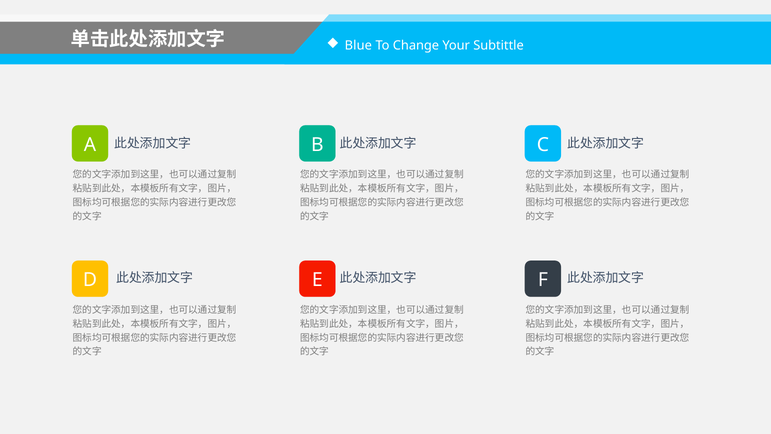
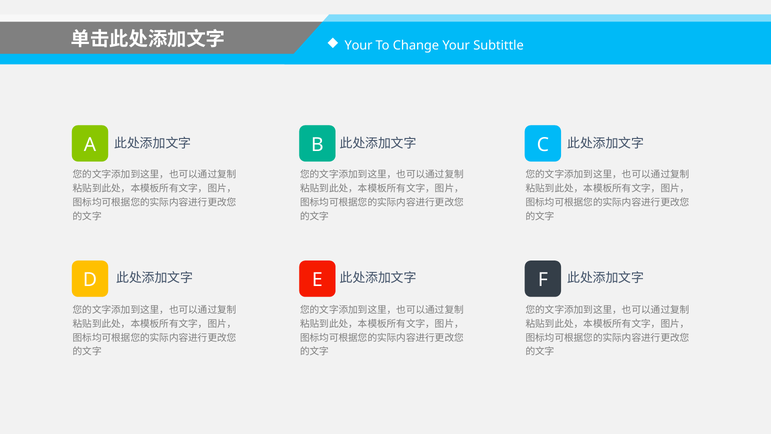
Blue: Blue -> Your (358, 45)
